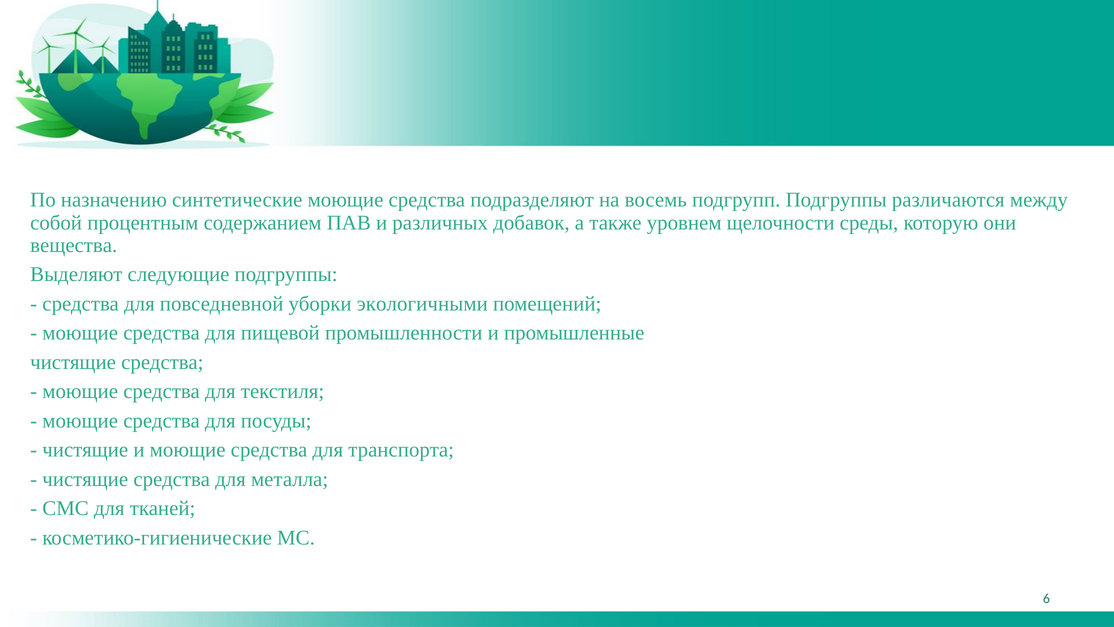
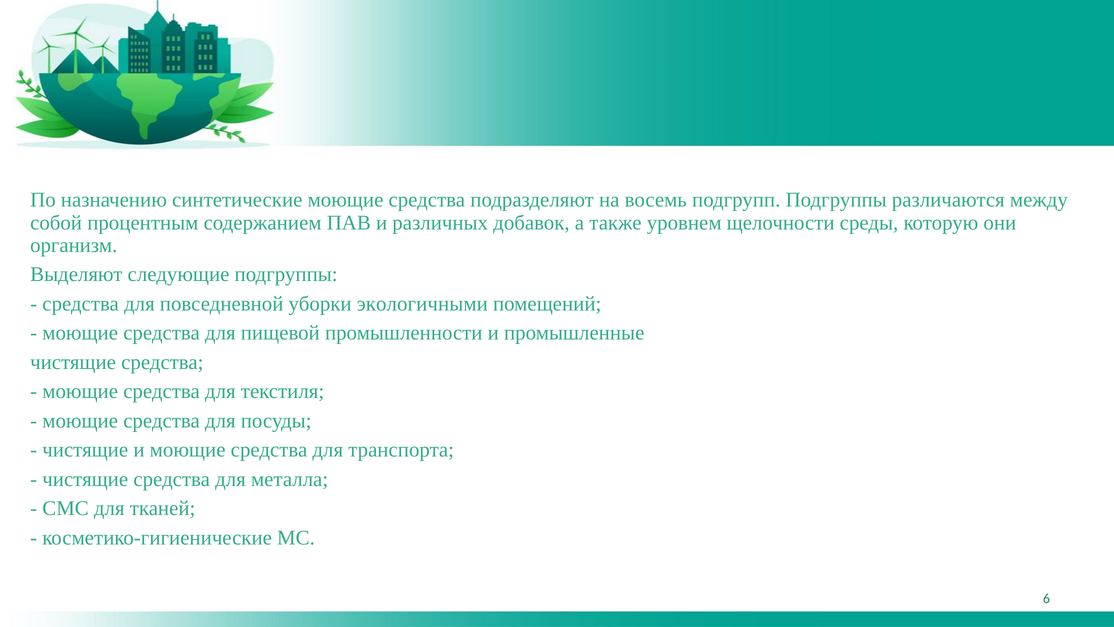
вещества: вещества -> организм (74, 245)
